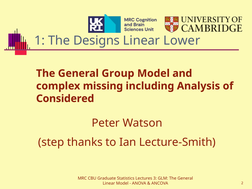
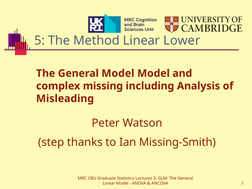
1: 1 -> 5 (40, 41)
Designs: Designs -> Method (96, 41)
General Group: Group -> Model (118, 73)
Considered: Considered -> Misleading (65, 99)
Lecture-Smith: Lecture-Smith -> Missing-Smith (177, 142)
